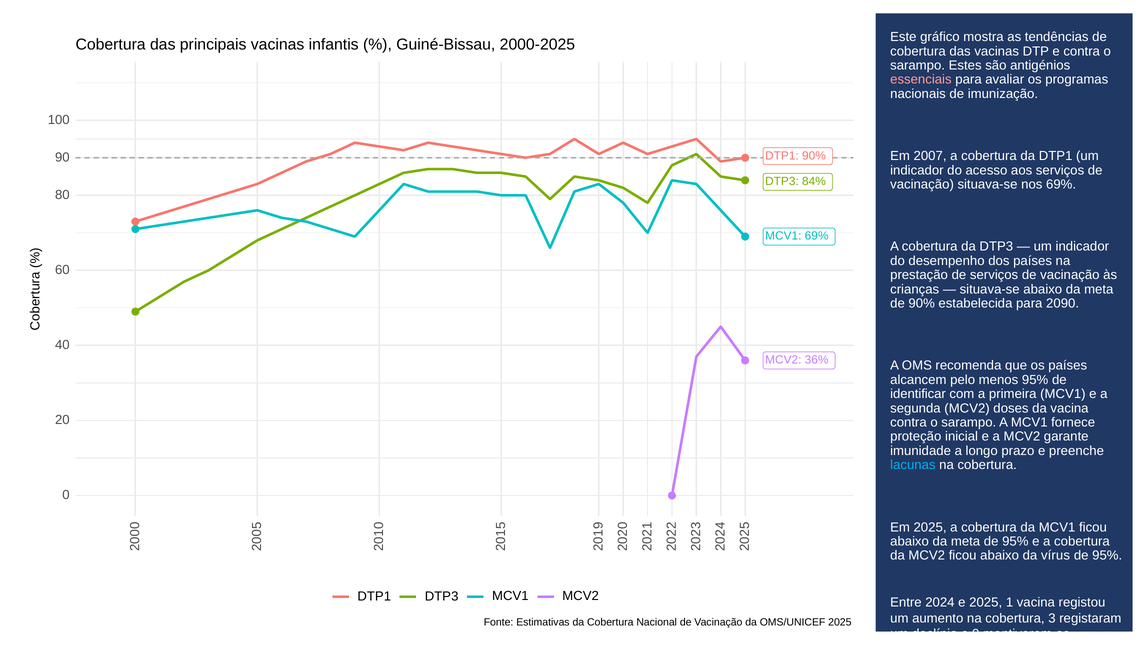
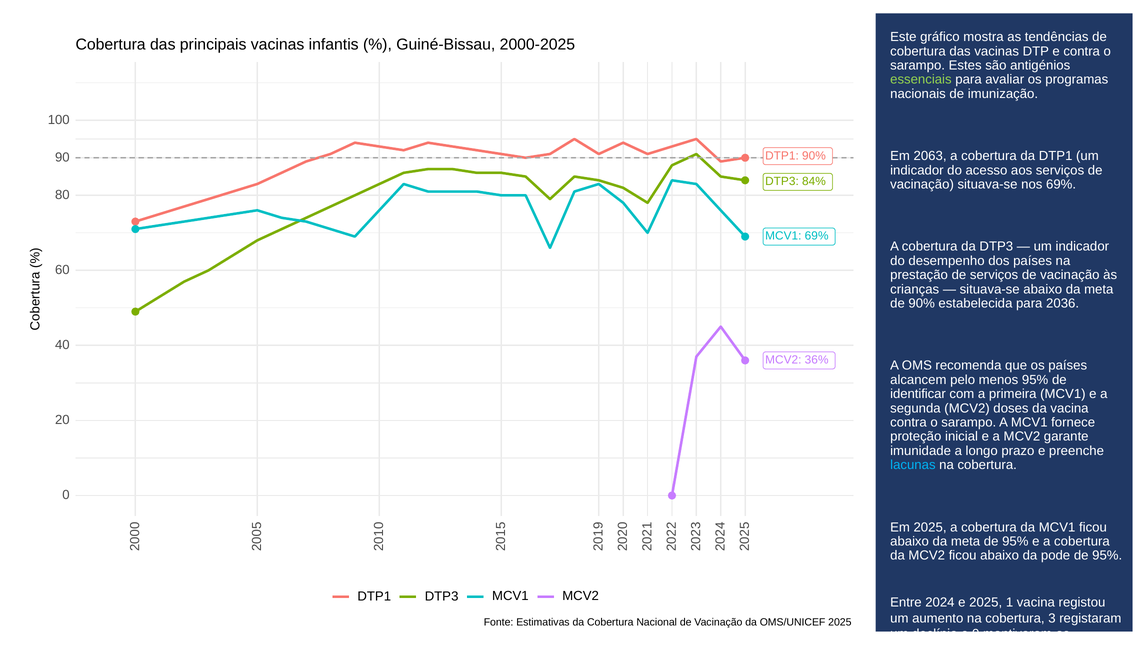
essenciais colour: pink -> light green (921, 80)
2007: 2007 -> 2063 (930, 156)
2090: 2090 -> 2036 (1063, 303)
vírus: vírus -> pode (1056, 556)
